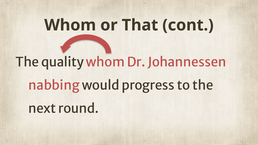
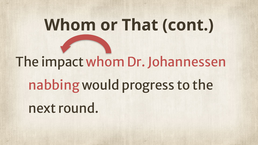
quality: quality -> impact (63, 62)
